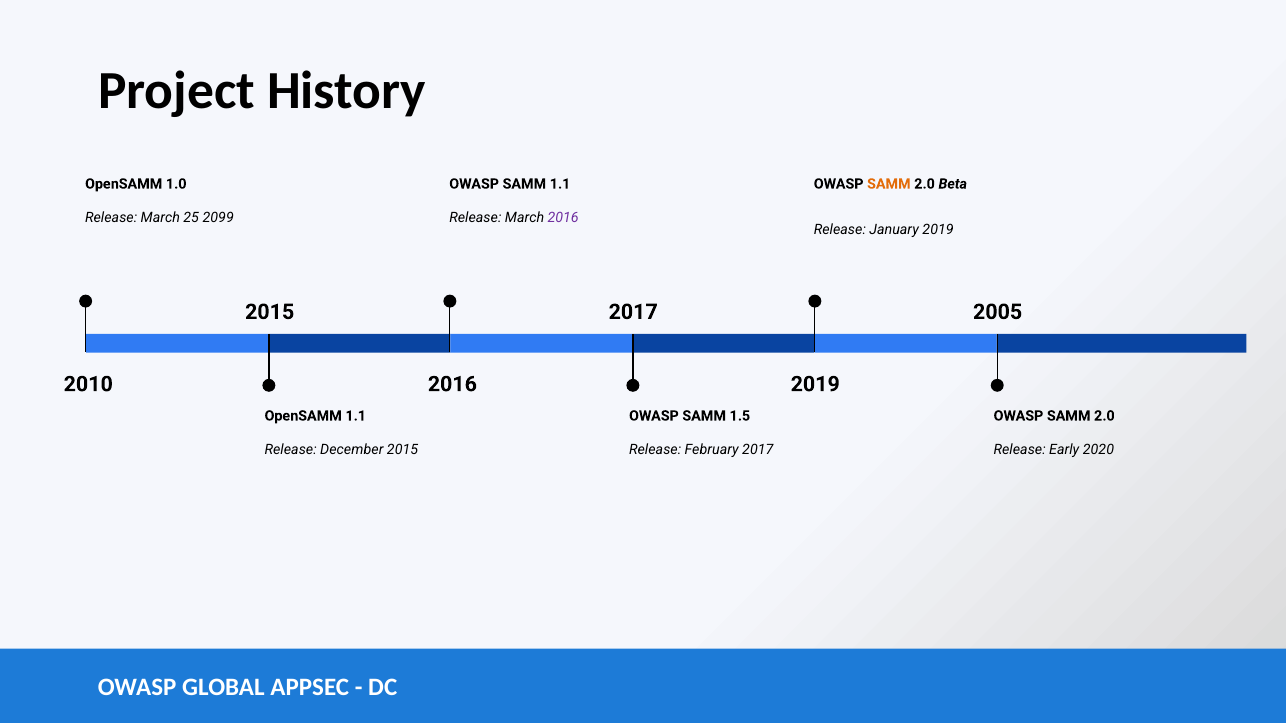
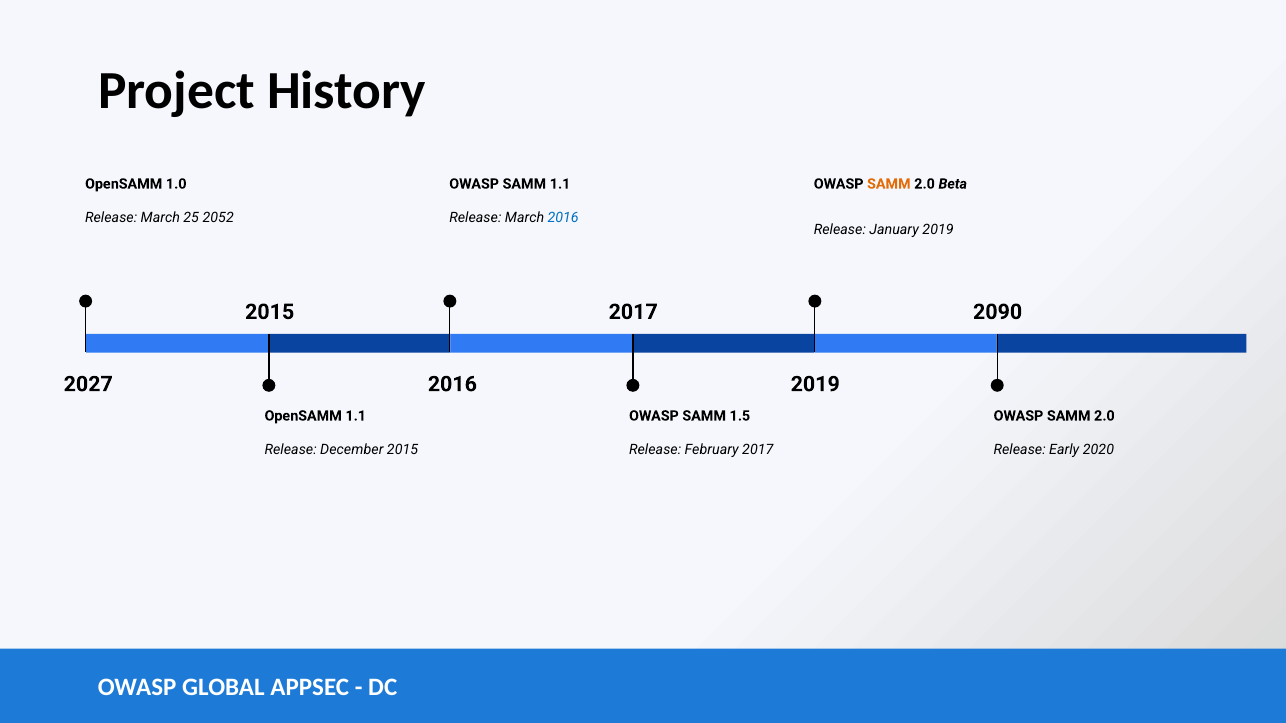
2099: 2099 -> 2052 (218, 218)
2016 colour: purple -> blue (563, 218)
2005: 2005 -> 2090 (998, 312)
2010: 2010 -> 2027 (88, 384)
